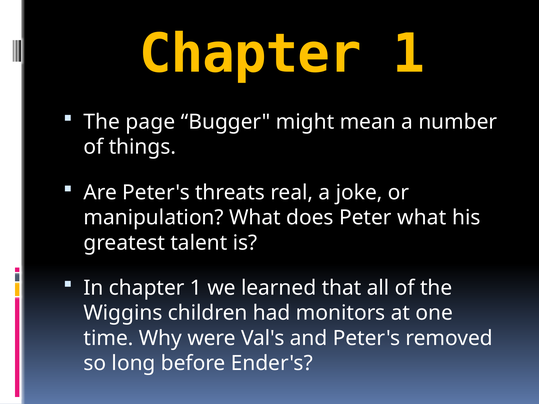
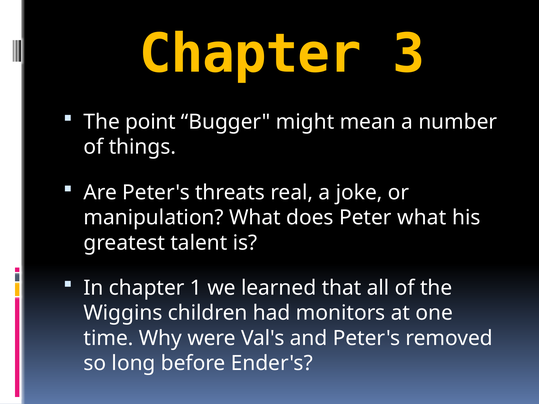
1: 1 -> 3 (409, 54)
page: page -> point (151, 122)
